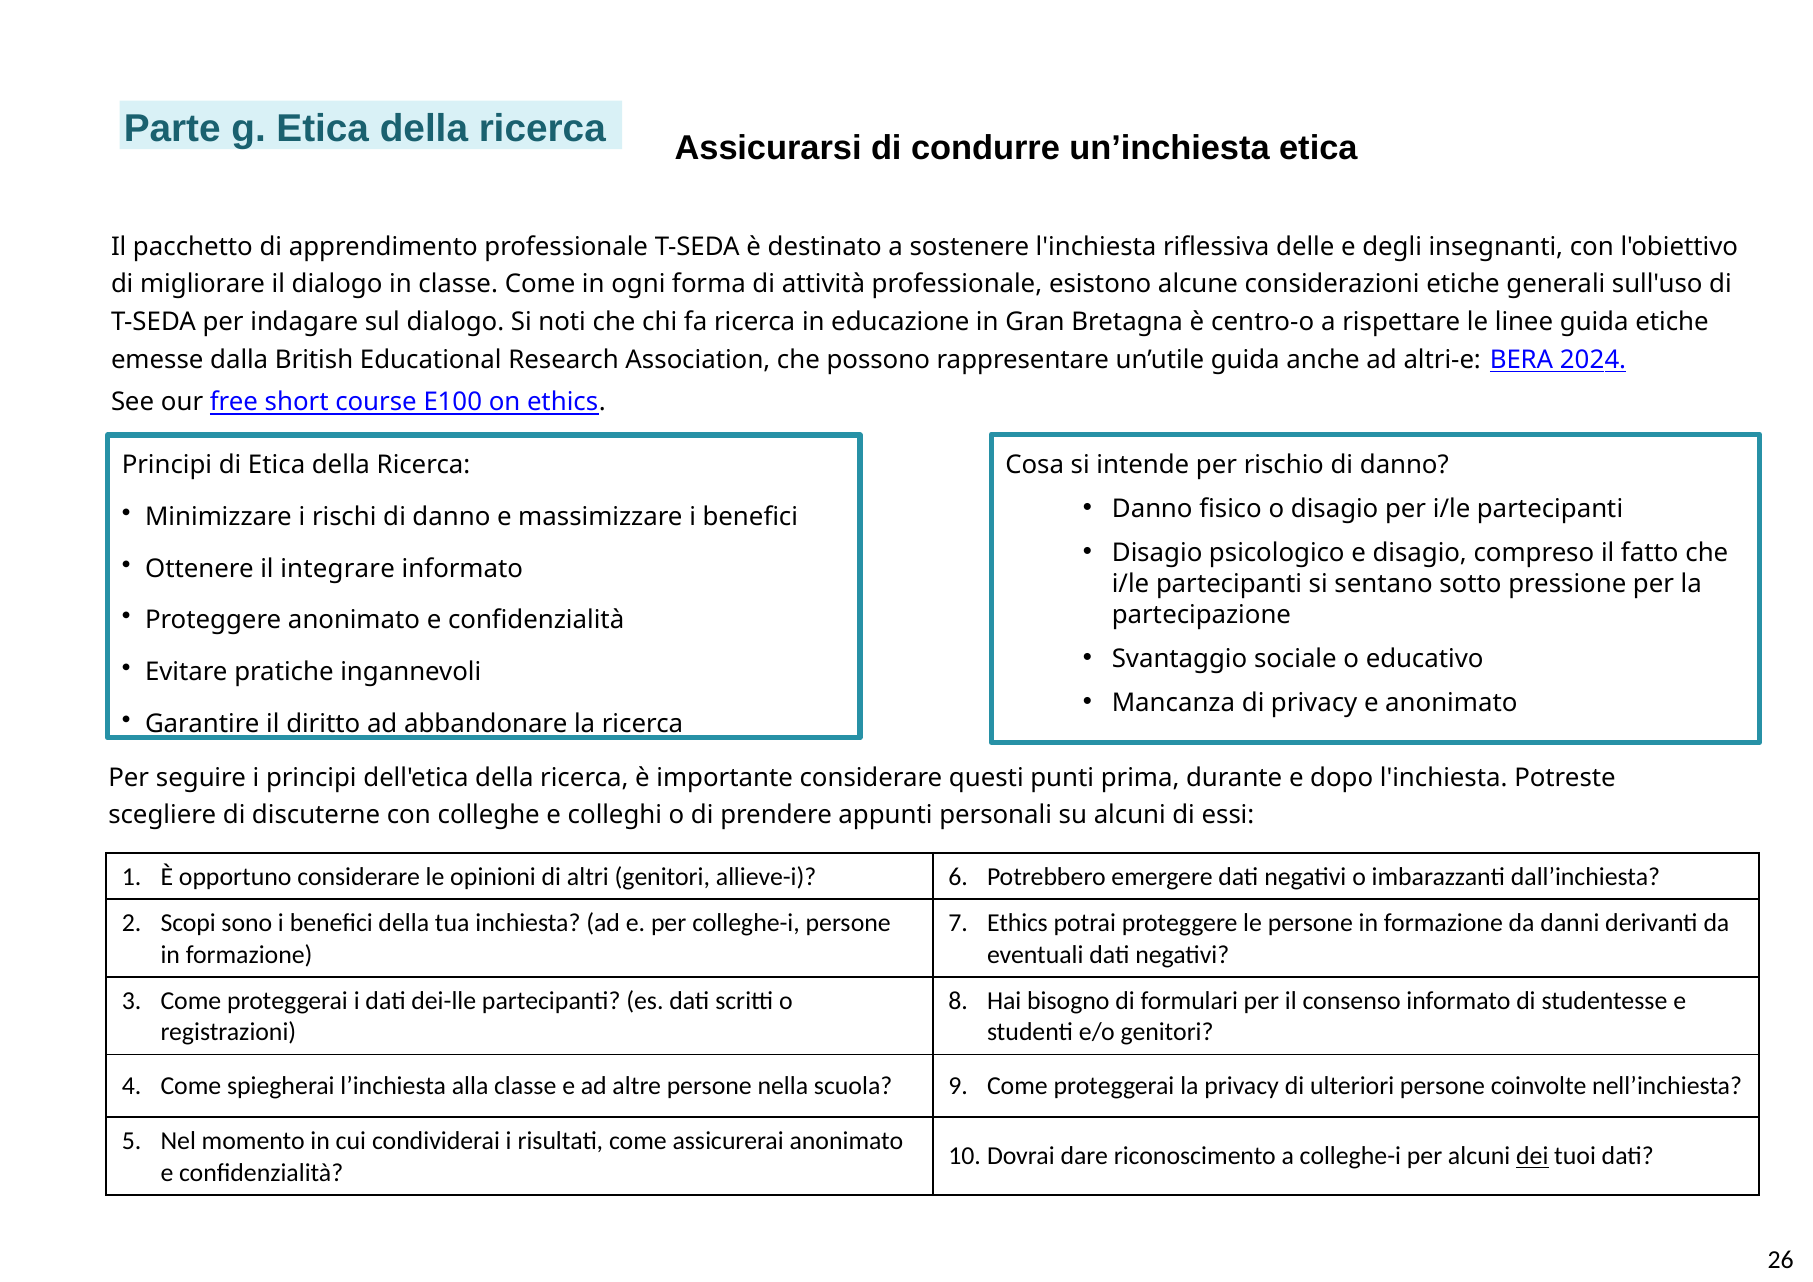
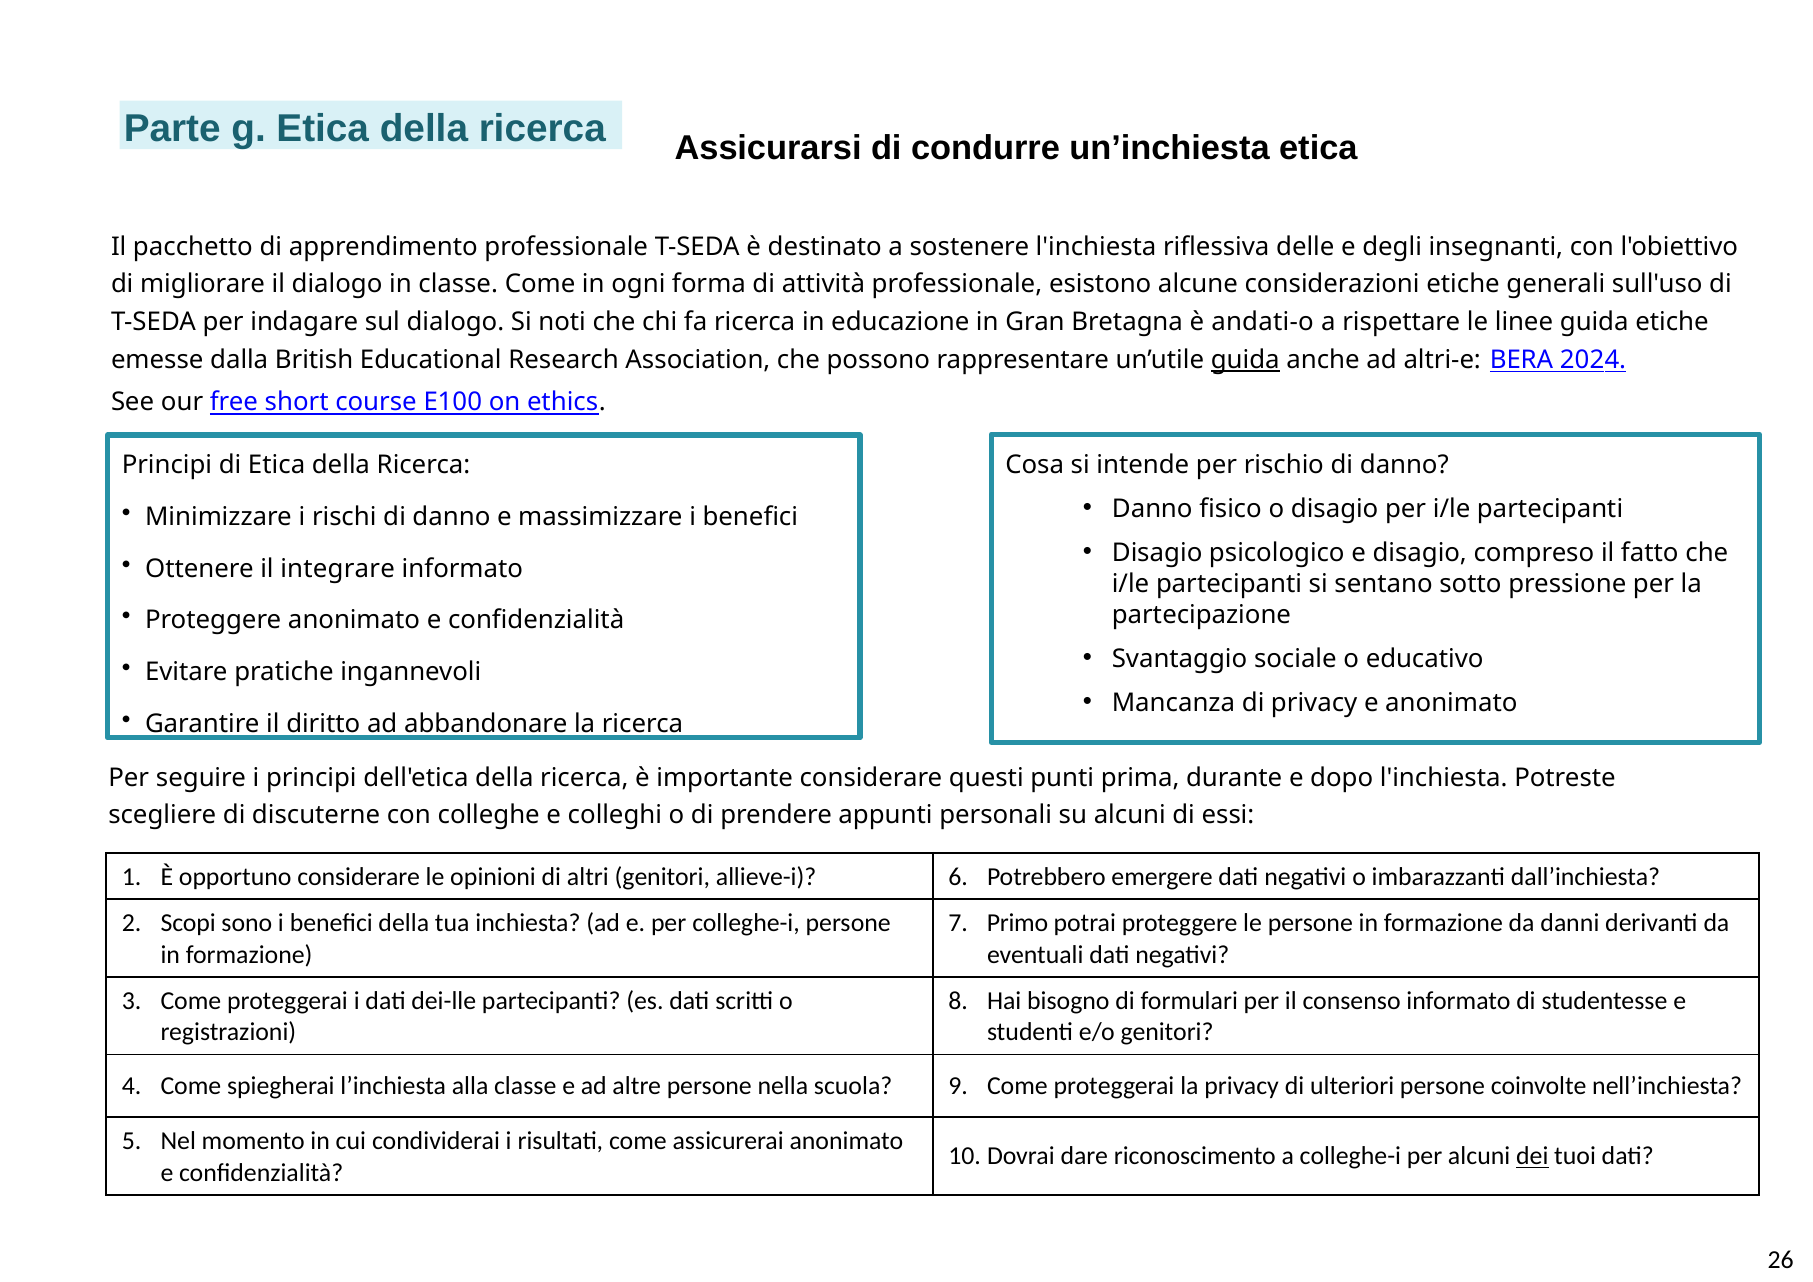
centro-o: centro-o -> andati-o (1263, 322)
guida underline: none -> present (1245, 360)
Ethics: Ethics -> Primo (1017, 923)
